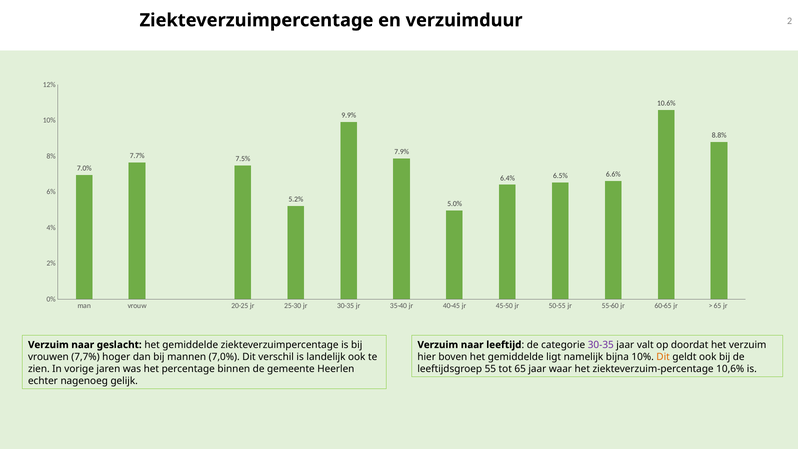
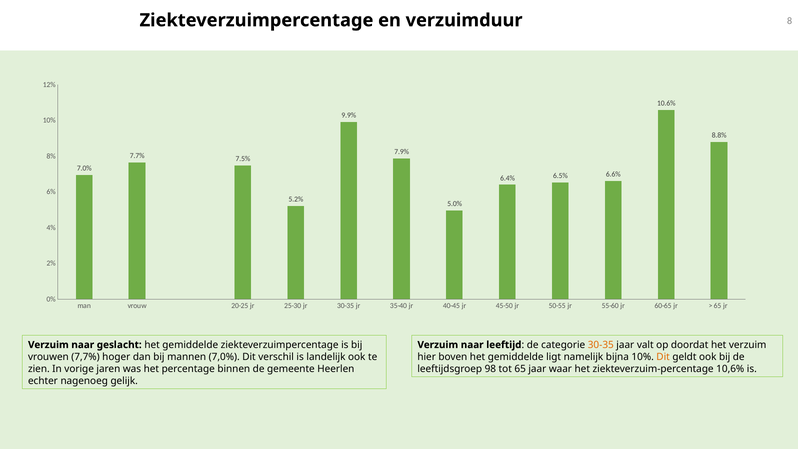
2: 2 -> 8 (790, 21)
30-35 colour: purple -> orange (601, 345)
55: 55 -> 98 (490, 369)
